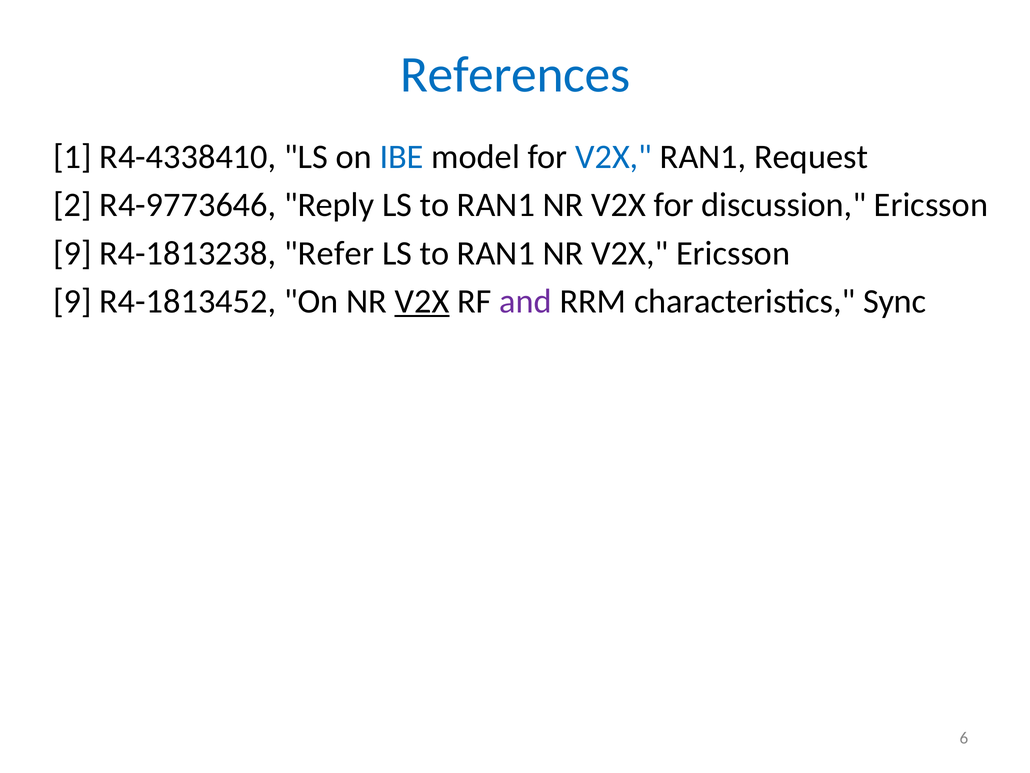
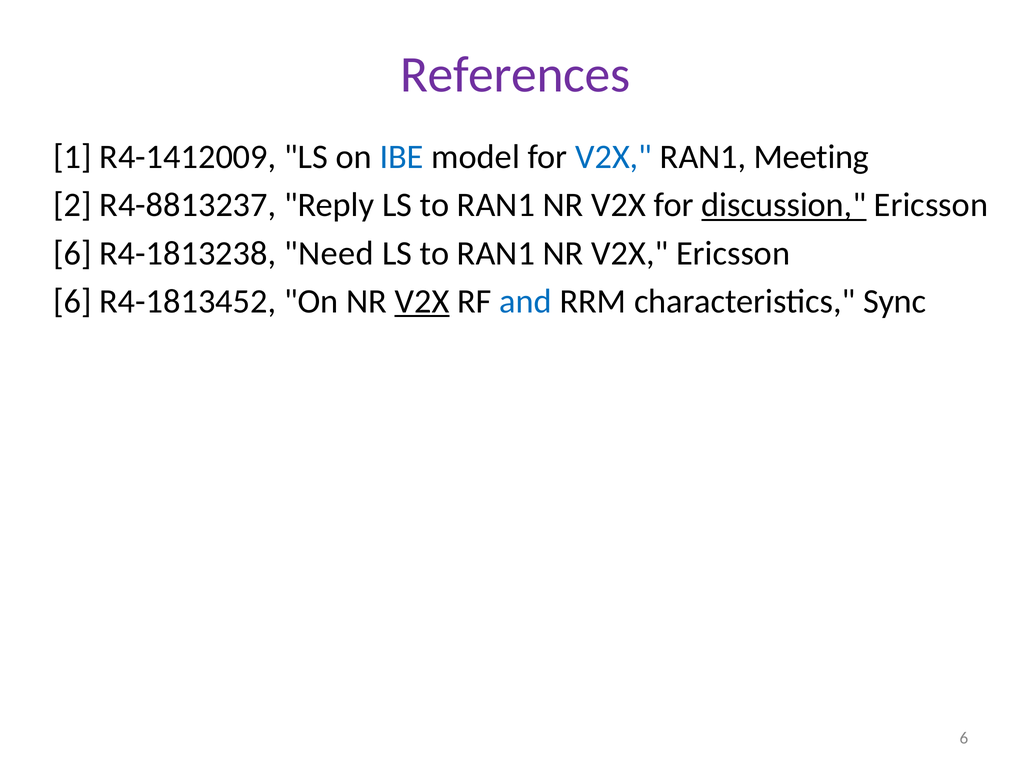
References colour: blue -> purple (515, 75)
R4-4338410: R4-4338410 -> R4-1412009 (188, 157)
Request: Request -> Meeting (811, 157)
R4-9773646: R4-9773646 -> R4-8813237 (188, 205)
discussion underline: none -> present (784, 205)
9: 9 -> 6 (72, 253)
Refer: Refer -> Need (329, 253)
9: 9 -> 6 (72, 301)
and colour: purple -> blue (526, 301)
